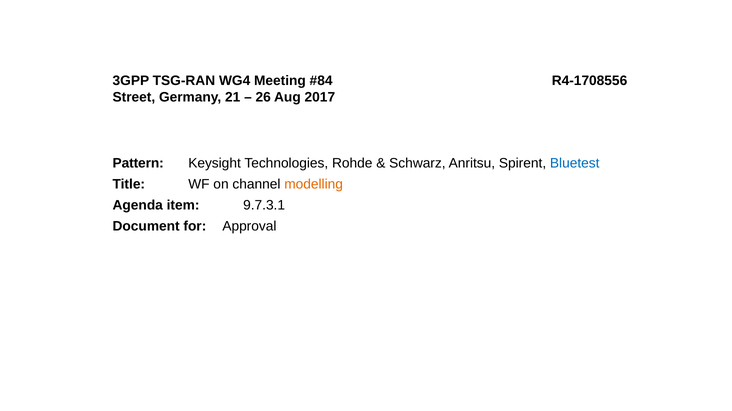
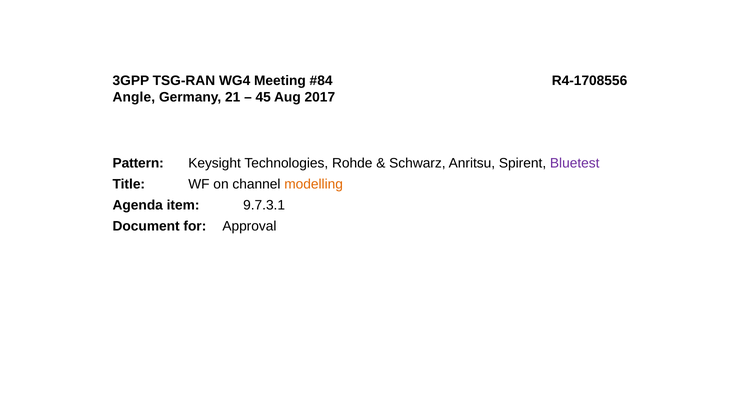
Street: Street -> Angle (134, 97)
26: 26 -> 45 (263, 97)
Bluetest colour: blue -> purple (575, 164)
